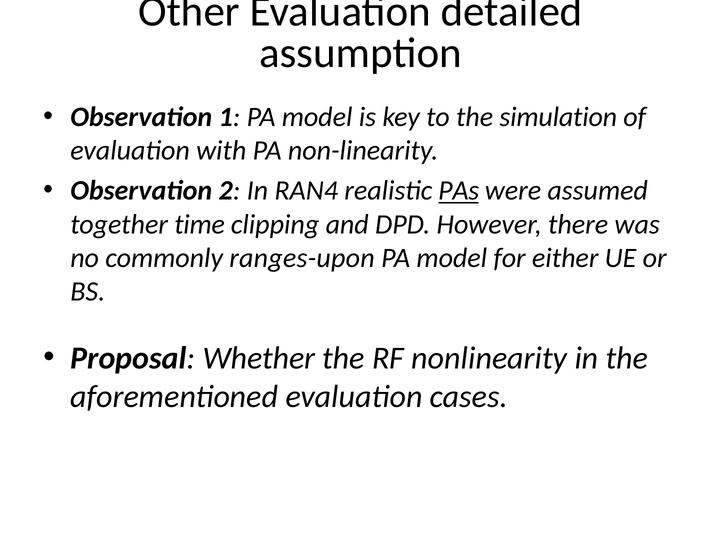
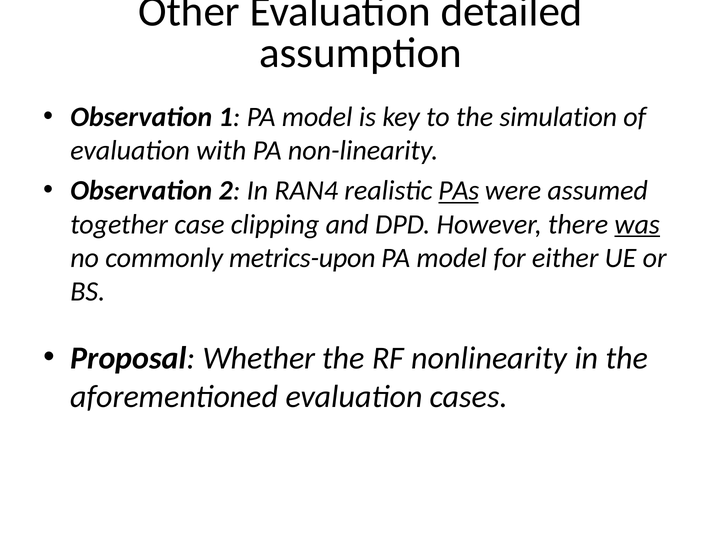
time: time -> case (199, 224)
was underline: none -> present (637, 224)
ranges-upon: ranges-upon -> metrics-upon (302, 258)
